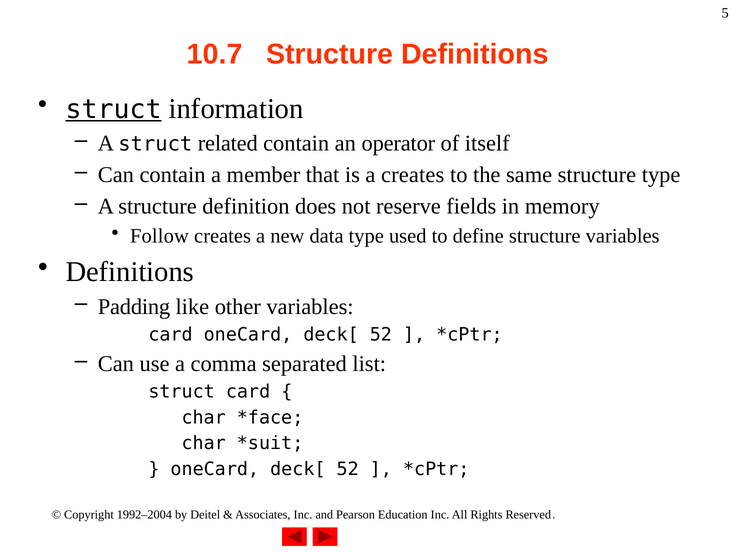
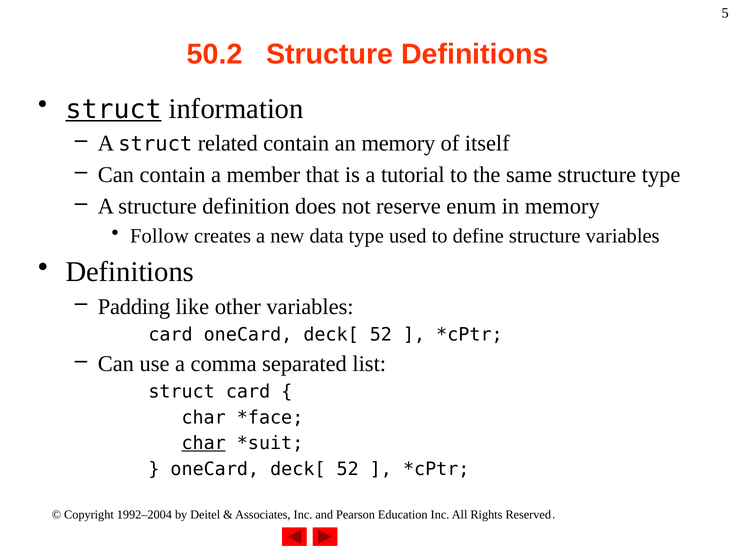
10.7: 10.7 -> 50.2 (215, 54)
an operator: operator -> memory (398, 143)
a creates: creates -> tutorial (413, 175)
fields: fields -> enum (471, 206)
char underline: none -> present (204, 443)
